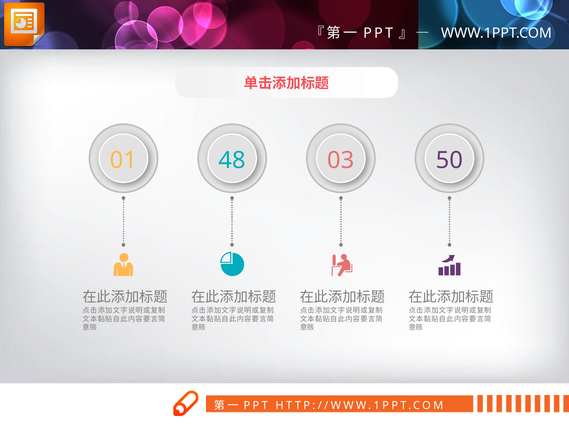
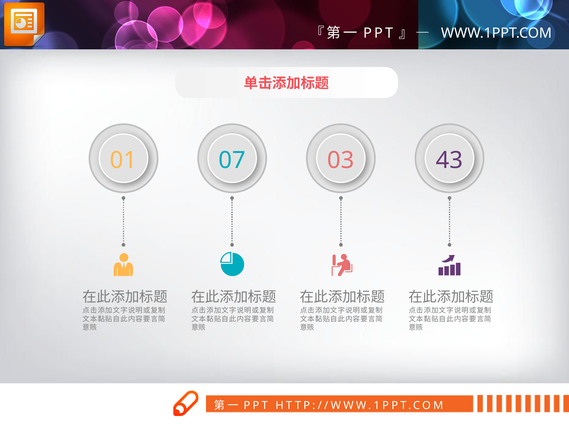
48: 48 -> 07 (232, 160)
50: 50 -> 43 (450, 160)
